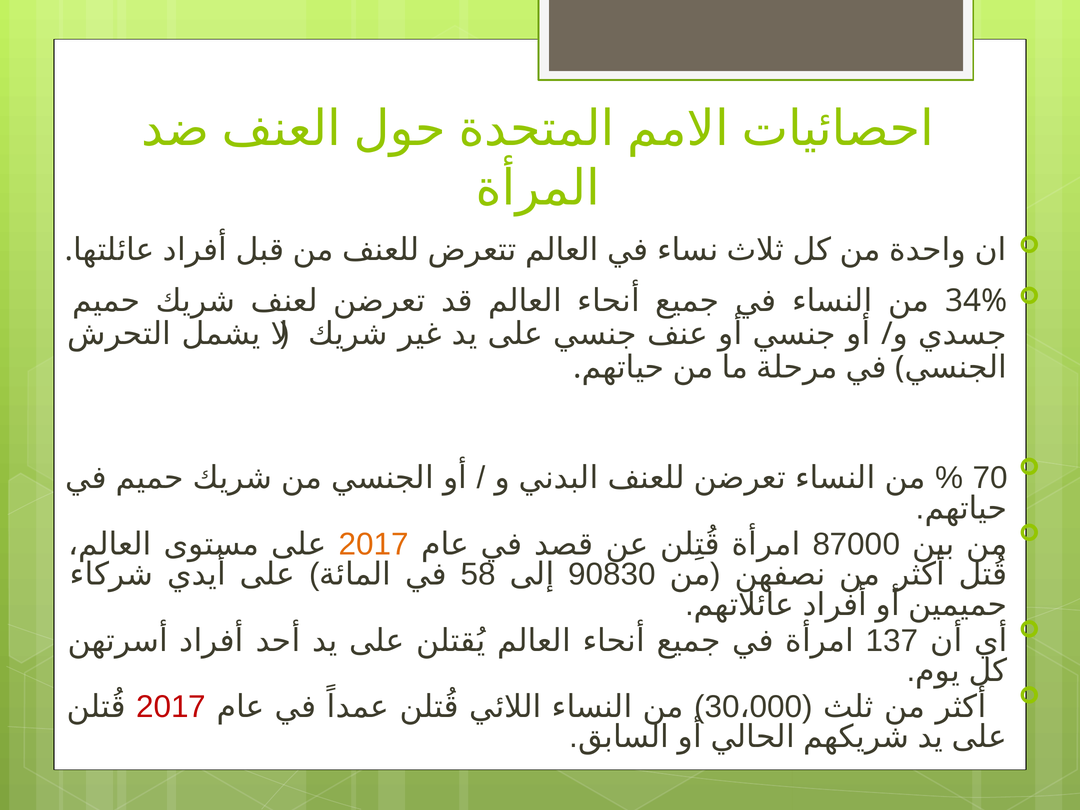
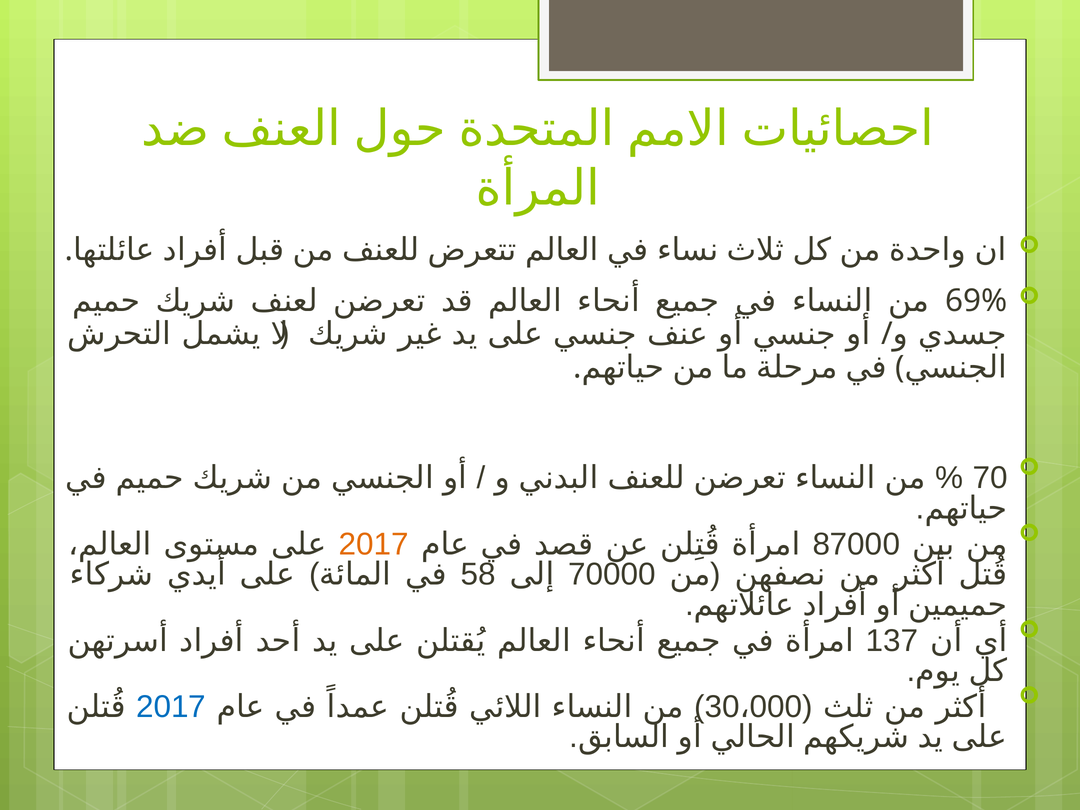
34%: 34% -> 69% (976, 301)
90830: 90830 -> 70000 (612, 574)
2017 colour: red -> blue (171, 707)
